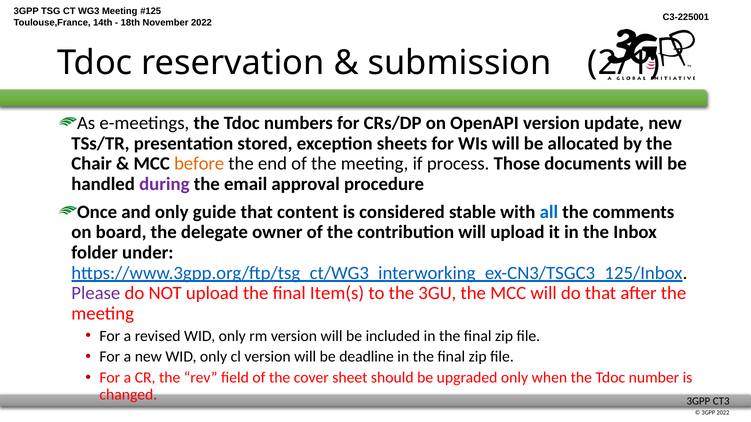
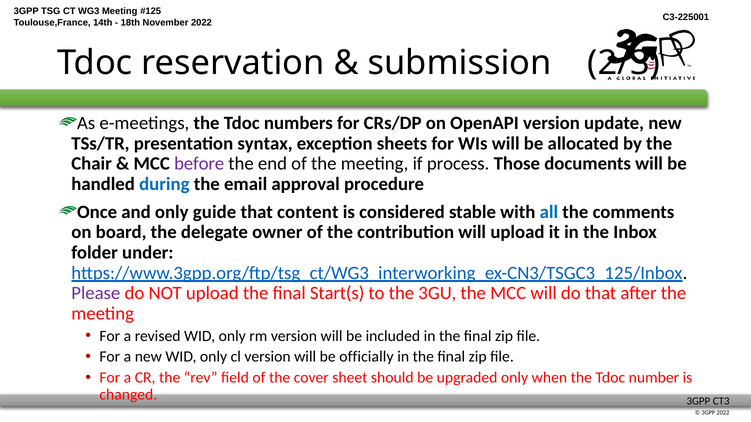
2/1: 2/1 -> 2/3 (624, 63)
stored: stored -> syntax (265, 143)
before colour: orange -> purple (199, 164)
during colour: purple -> blue (164, 184)
Item(s: Item(s -> Start(s (337, 294)
deadline: deadline -> officially (366, 357)
